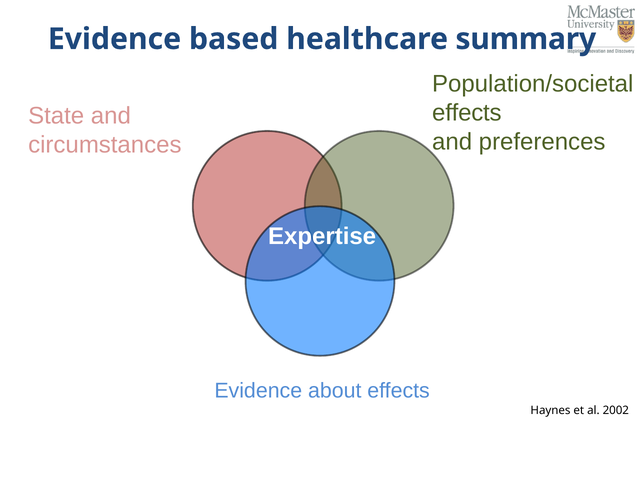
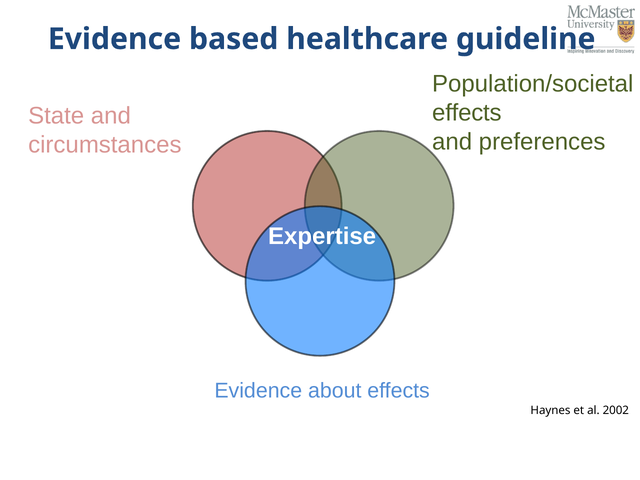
summary: summary -> guideline (526, 39)
